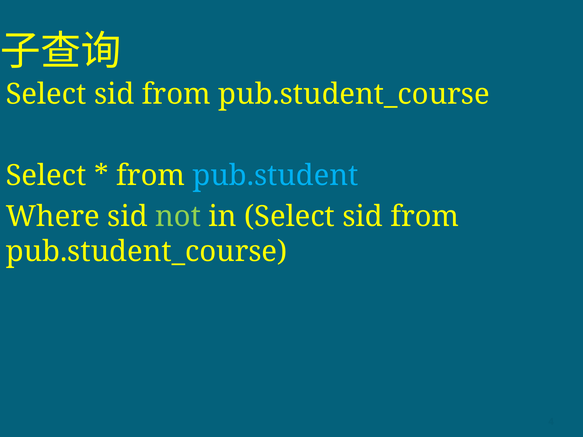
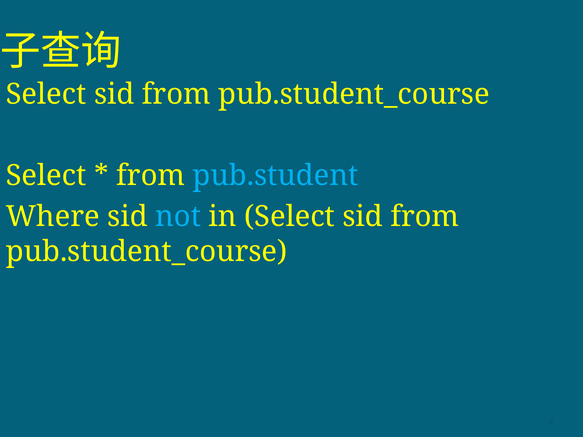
not colour: light green -> light blue (178, 217)
